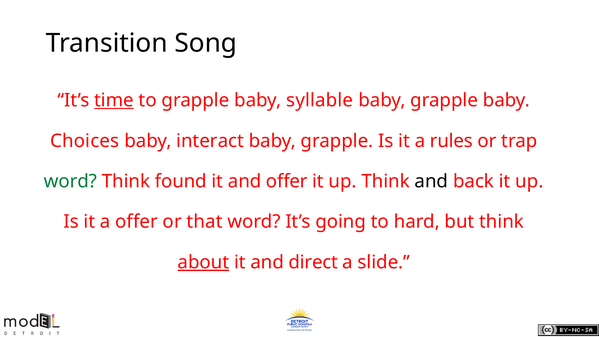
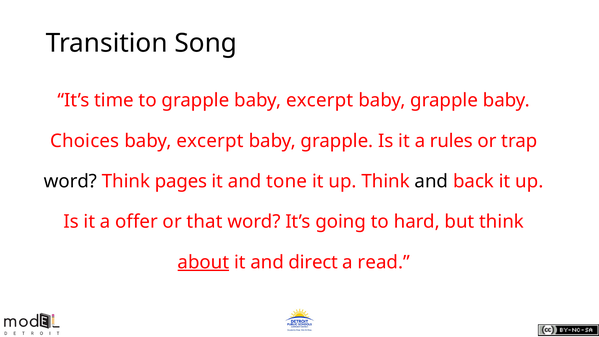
time underline: present -> none (114, 100)
grapple baby syllable: syllable -> excerpt (320, 100)
interact: interact -> excerpt (210, 141)
word colour: green -> black (70, 181)
found: found -> pages (181, 181)
and offer: offer -> tone (287, 181)
slide: slide -> read (384, 262)
